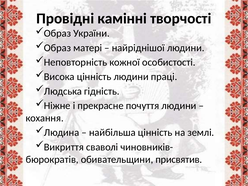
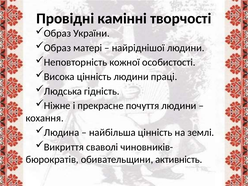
присвятив: присвятив -> активність (179, 159)
